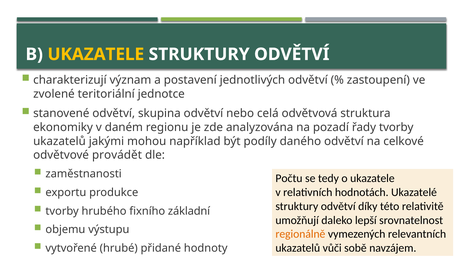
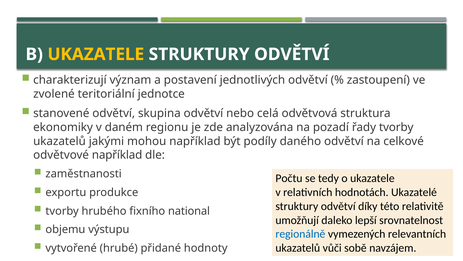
odvětvové provádět: provádět -> například (117, 155)
základní: základní -> national (189, 211)
regionálně colour: orange -> blue (300, 234)
